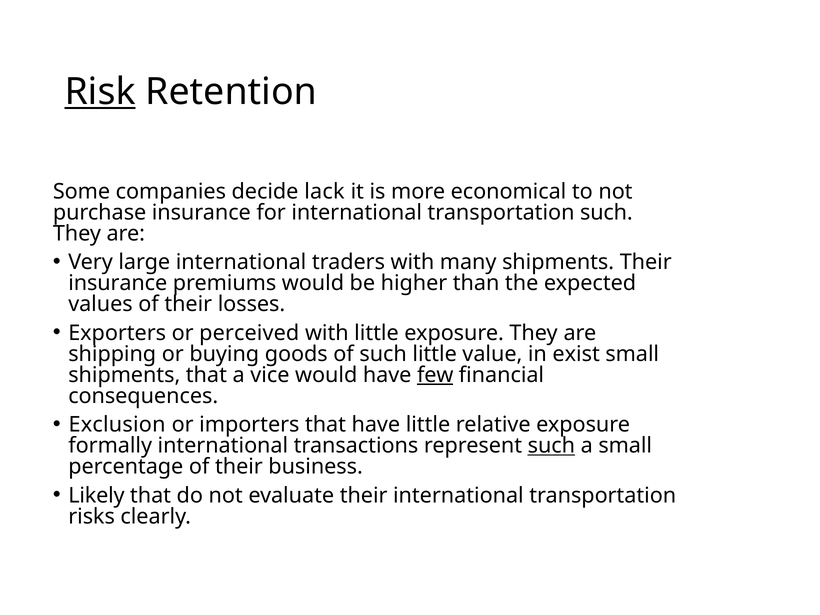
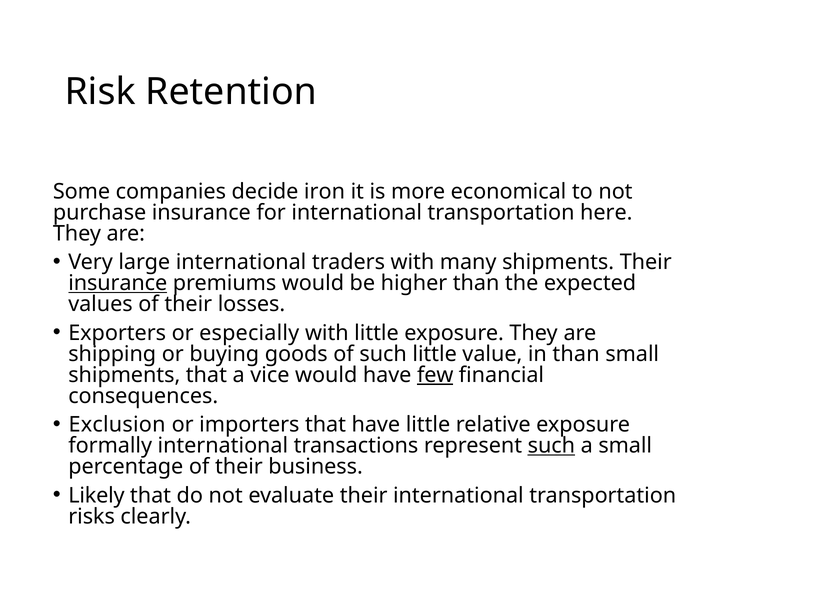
Risk underline: present -> none (100, 92)
lack: lack -> iron (325, 191)
transportation such: such -> here (606, 212)
insurance underline: none -> present (118, 283)
perceived: perceived -> especially (249, 333)
in exist: exist -> than (576, 354)
